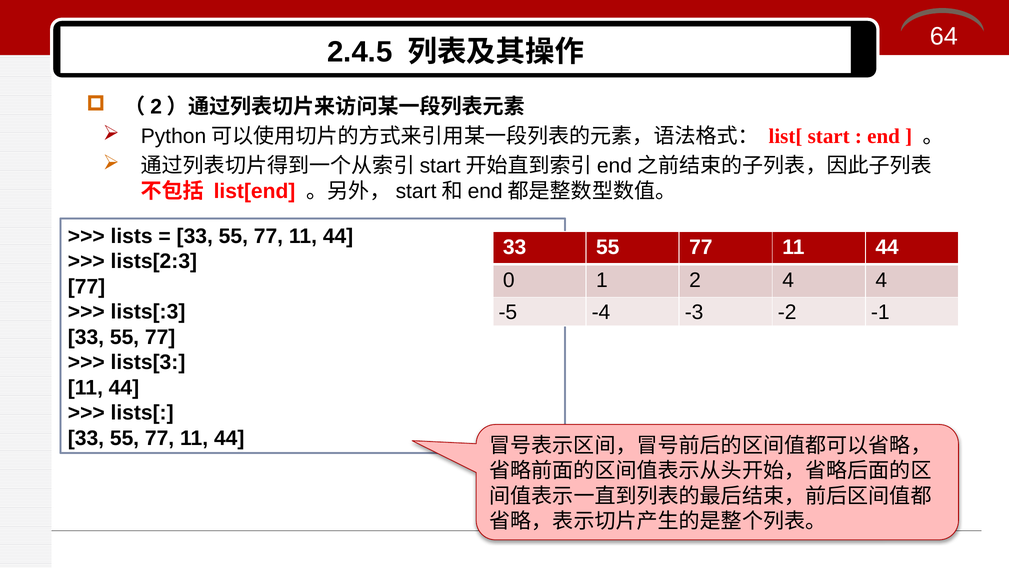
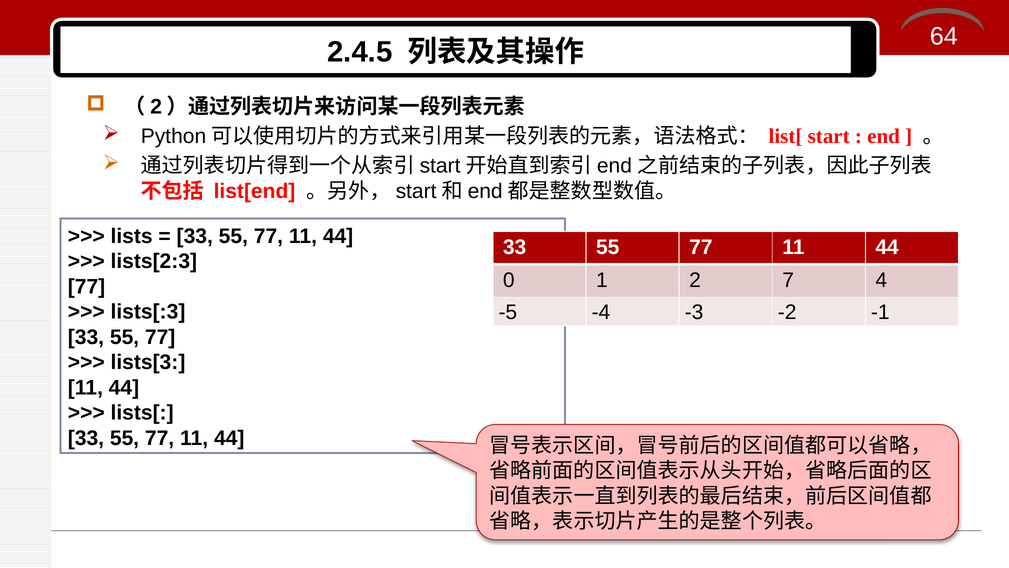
2 4: 4 -> 7 (788, 280)
